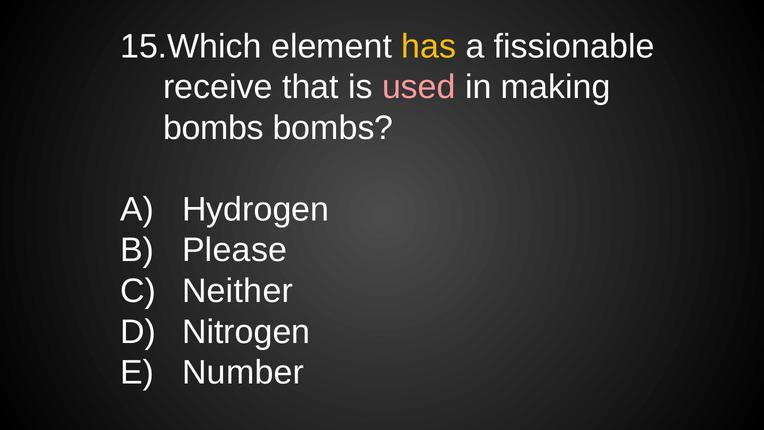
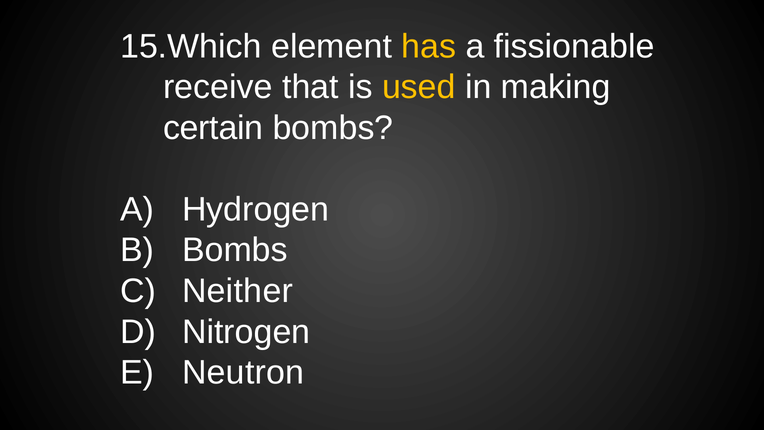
used colour: pink -> yellow (419, 87)
bombs: bombs -> certain (213, 128)
Please: Please -> Bombs (235, 250)
Number: Number -> Neutron (243, 372)
